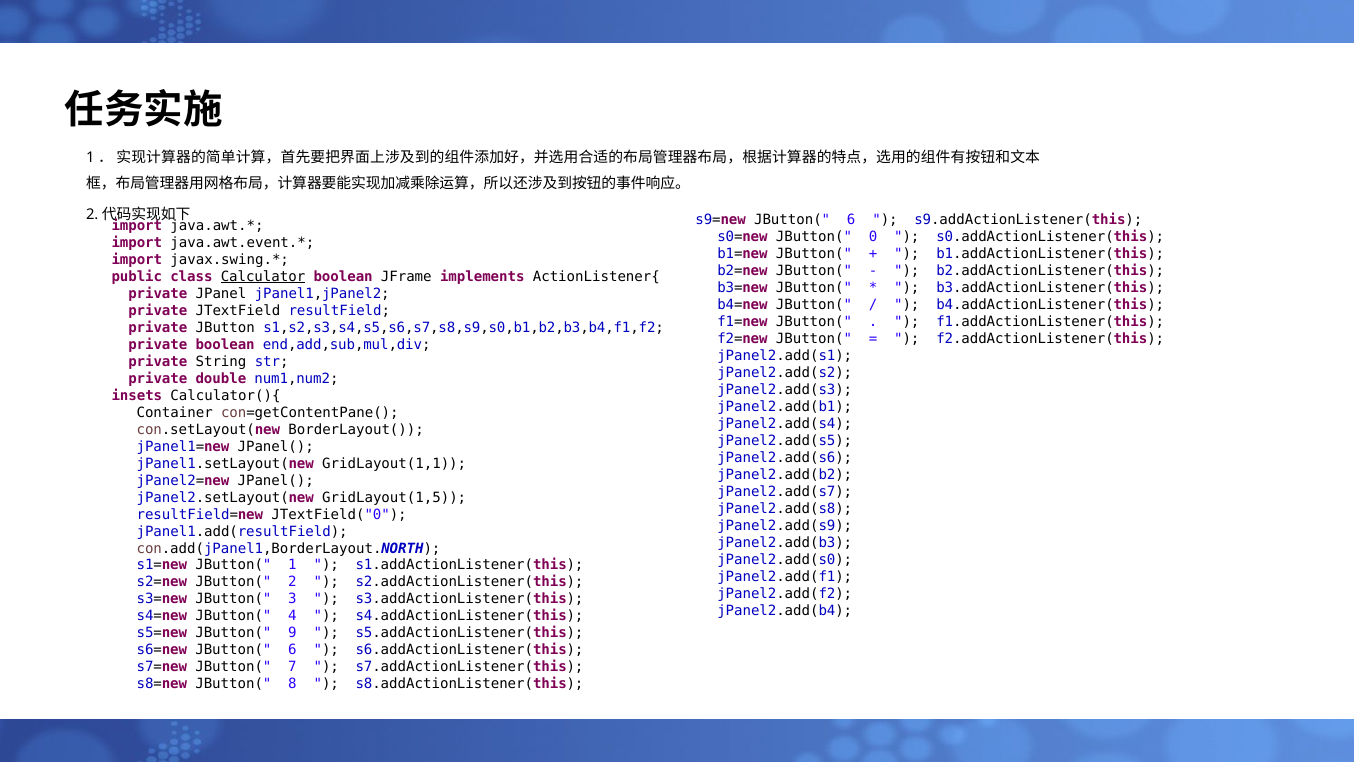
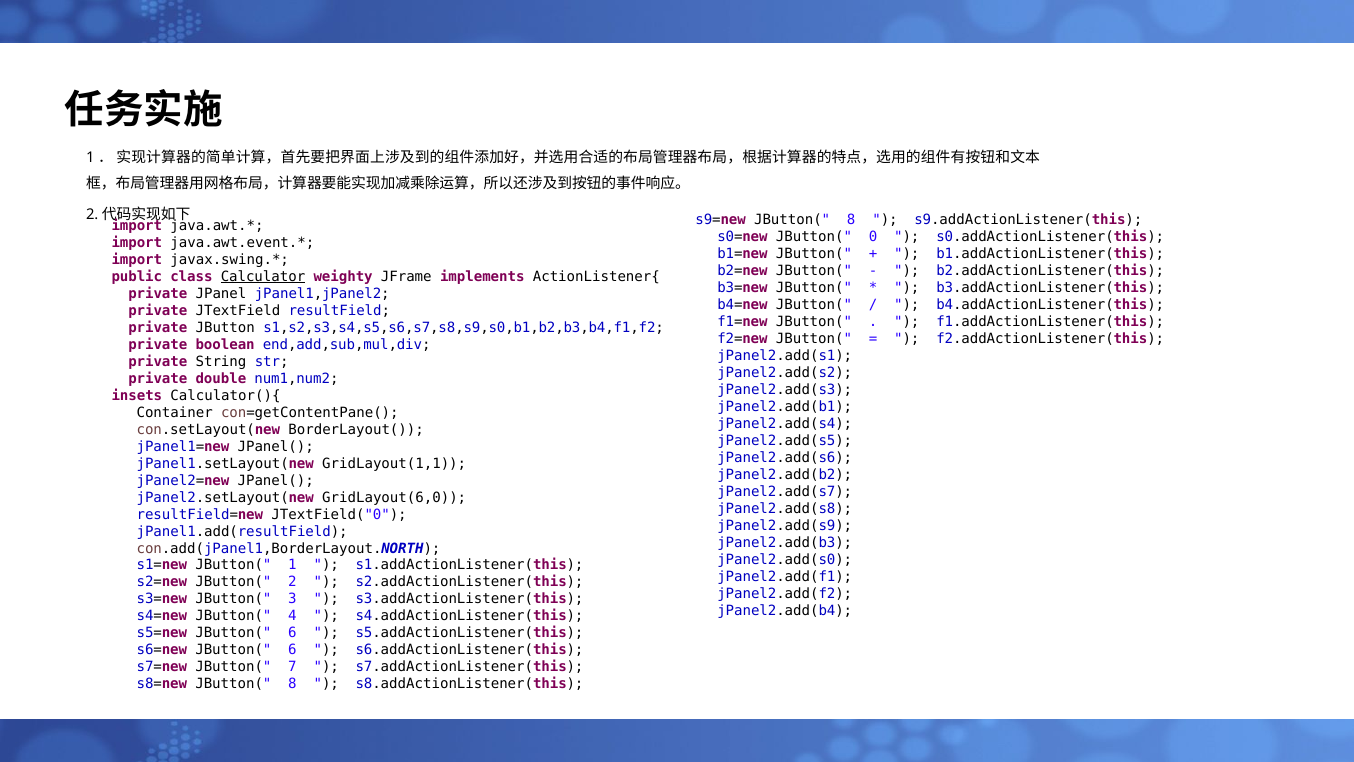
s9=new JButton( 6: 6 -> 8 (851, 220)
Calculator boolean: boolean -> weighty (343, 277)
GridLayout(1,5: GridLayout(1,5 -> GridLayout(6,0 (394, 497)
s5=new JButton( 9: 9 -> 6 (292, 633)
